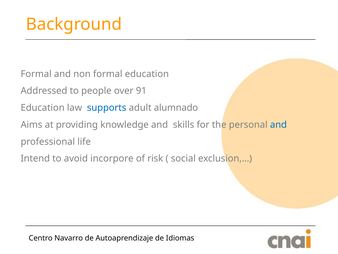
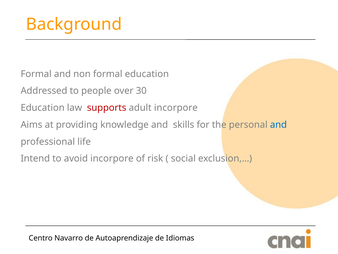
91: 91 -> 30 (141, 91)
supports colour: blue -> red (107, 108)
adult alumnado: alumnado -> incorpore (176, 108)
